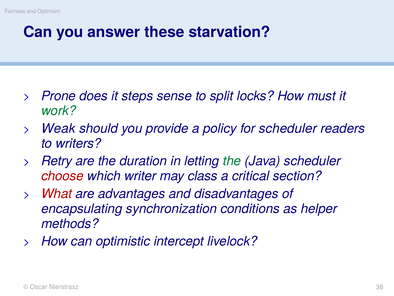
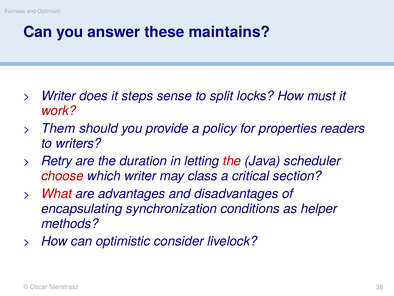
starvation: starvation -> maintains (229, 32)
Prone: Prone -> Writer (59, 96)
work colour: green -> red (59, 111)
Weak: Weak -> Them (58, 128)
for scheduler: scheduler -> properties (288, 128)
the colour: green -> red (232, 161)
intercept: intercept -> consider (179, 241)
